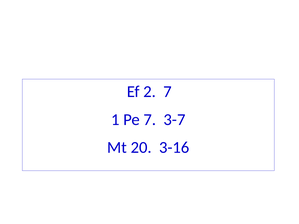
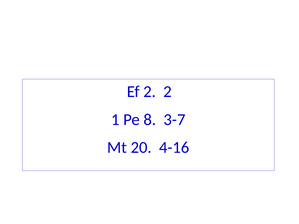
2 7: 7 -> 2 (168, 92)
Pe 7: 7 -> 8 (150, 120)
3-16: 3-16 -> 4-16 (174, 148)
